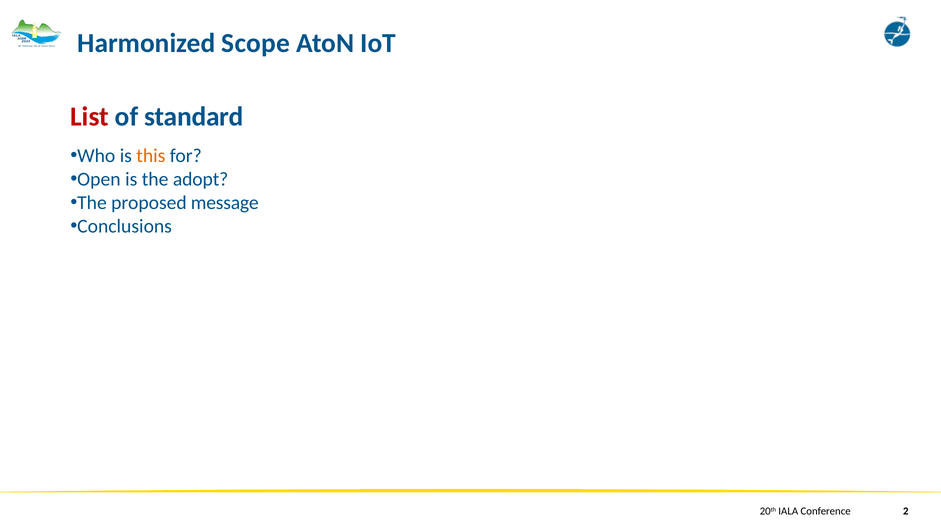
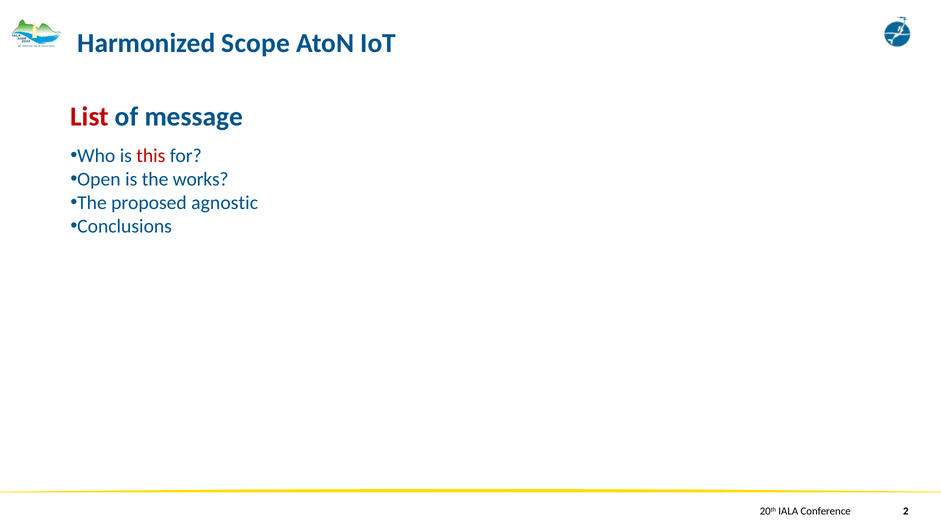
standard: standard -> message (194, 117)
this colour: orange -> red (151, 156)
adopt: adopt -> works (201, 179)
message: message -> agnostic (225, 203)
